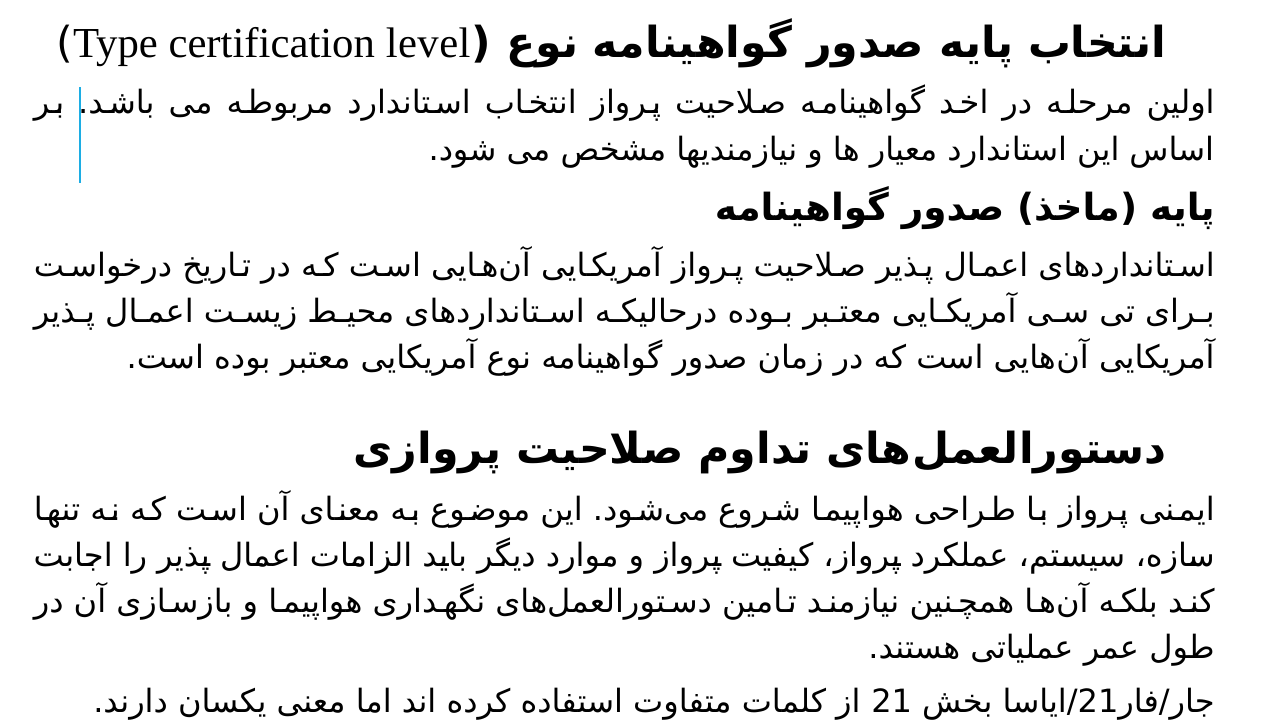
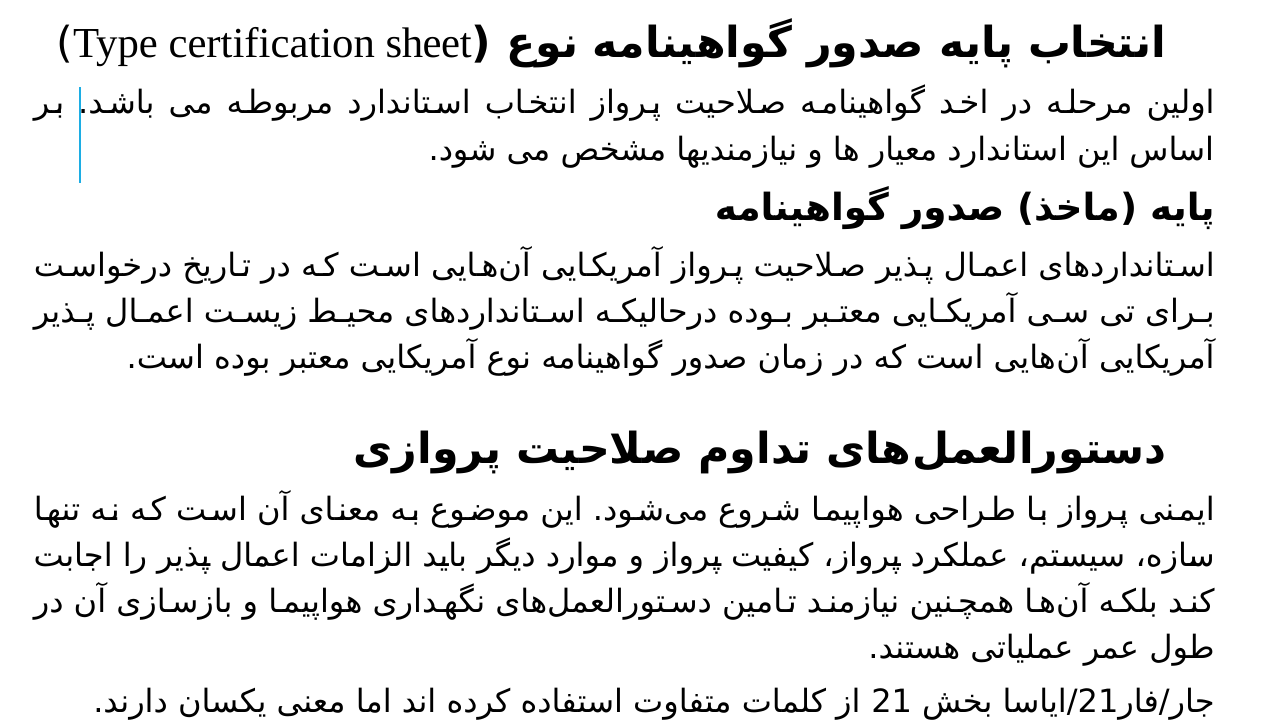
level: level -> sheet (429, 44)
